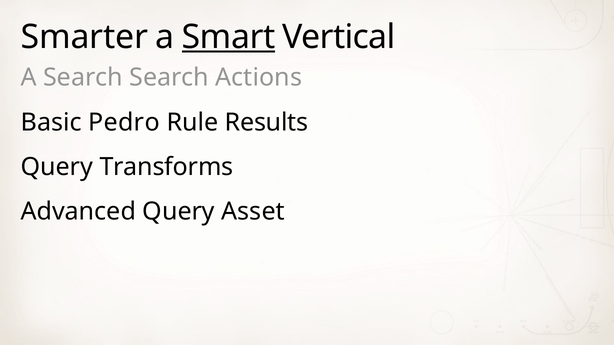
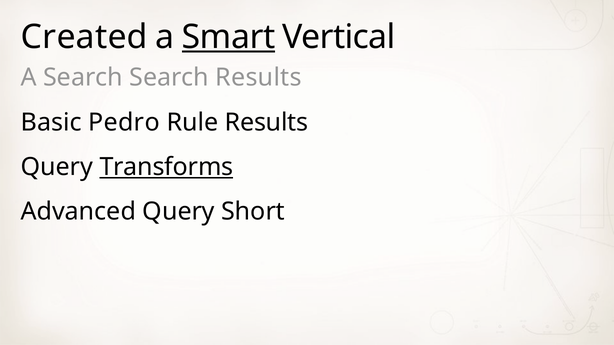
Smarter: Smarter -> Created (84, 37)
Search Actions: Actions -> Results (259, 78)
Transforms underline: none -> present (166, 167)
Asset: Asset -> Short (253, 212)
